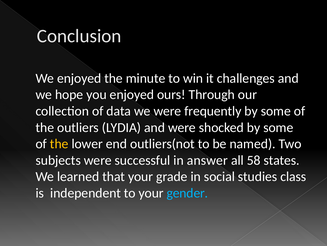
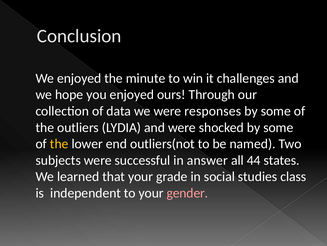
frequently: frequently -> responses (213, 111)
58: 58 -> 44 (254, 160)
gender colour: light blue -> pink (187, 193)
